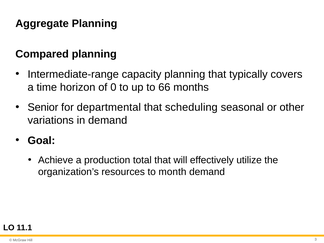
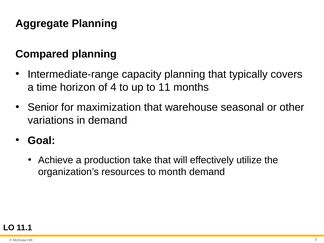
0: 0 -> 4 (113, 87)
66: 66 -> 11 (164, 87)
departmental: departmental -> maximization (109, 107)
scheduling: scheduling -> warehouse (191, 107)
total: total -> take (142, 160)
